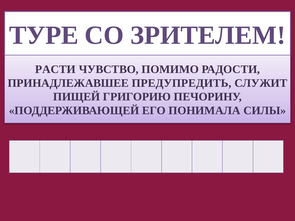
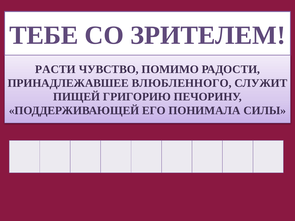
ТУРЕ: ТУРЕ -> ТЕБЕ (44, 35)
ПРЕДУПРЕДИТЬ: ПРЕДУПРЕДИТЬ -> ВЛЮБЛЕННОГО (182, 83)
